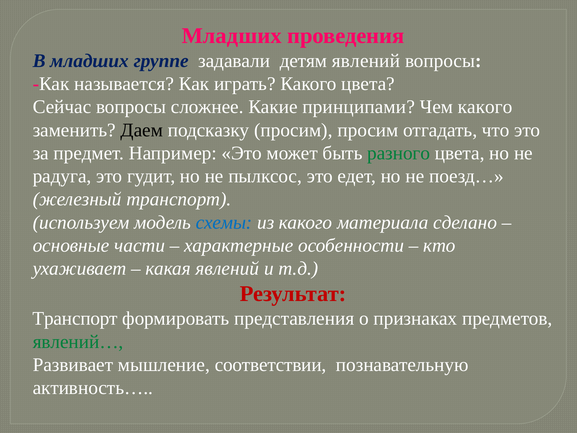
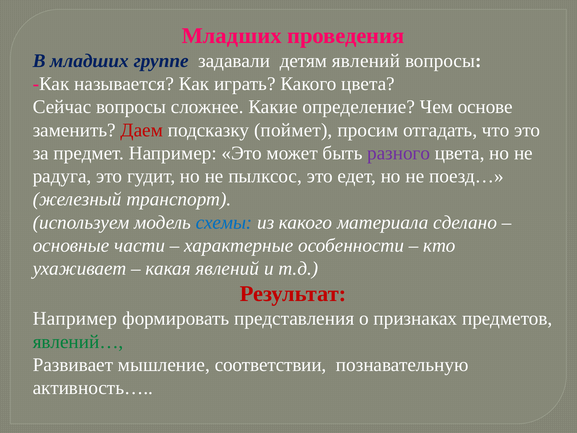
принципами: принципами -> определение (359, 107)
Чем какого: какого -> основе (485, 107)
Даем colour: black -> red (142, 130)
подсказку просим: просим -> поймет (293, 130)
разного colour: green -> purple (399, 153)
Транспорт: Транспорт -> Например (75, 318)
